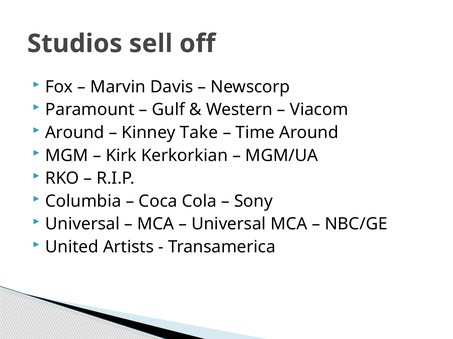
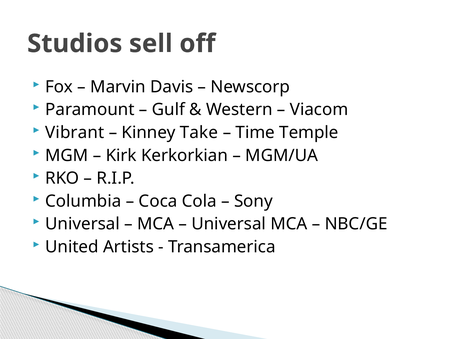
Around: Around -> Vibrant (75, 133)
Time Around: Around -> Temple (309, 133)
